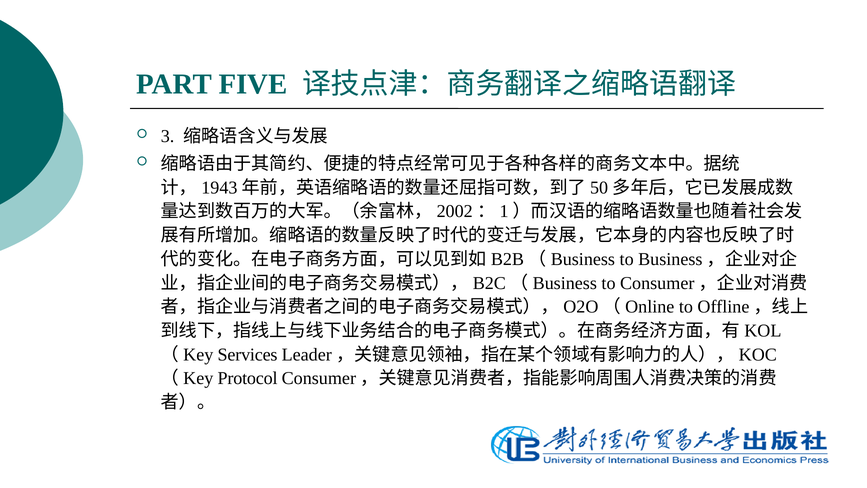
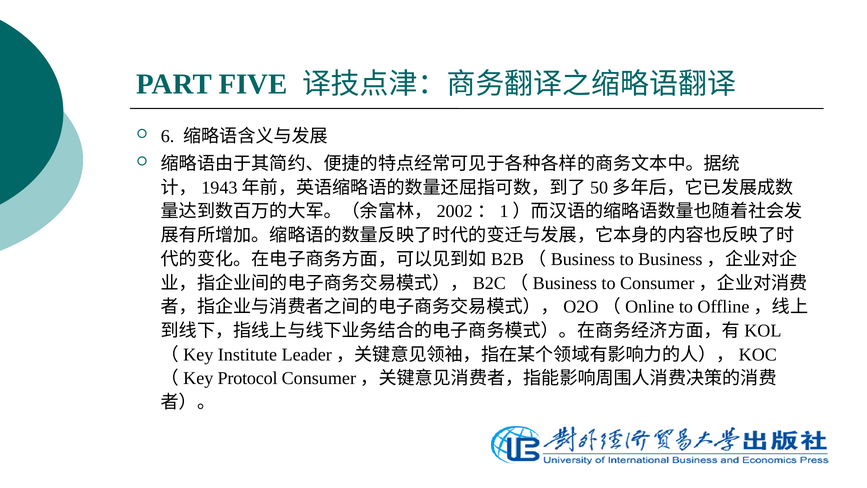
3: 3 -> 6 (168, 136)
Services: Services -> Institute (247, 354)
